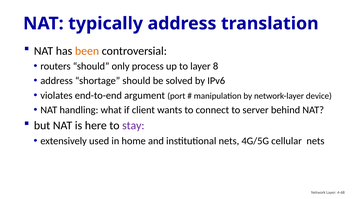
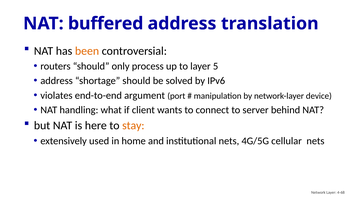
typically: typically -> buffered (106, 24)
8: 8 -> 5 (216, 66)
stay colour: purple -> orange (133, 126)
